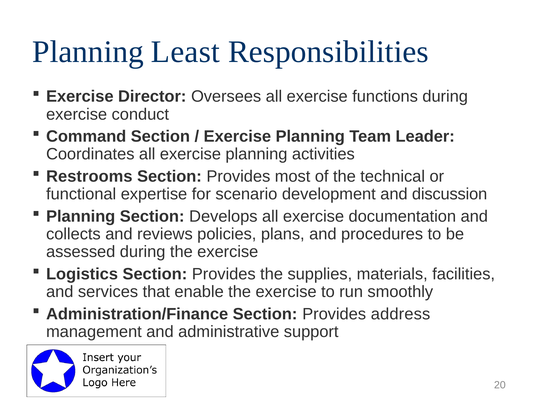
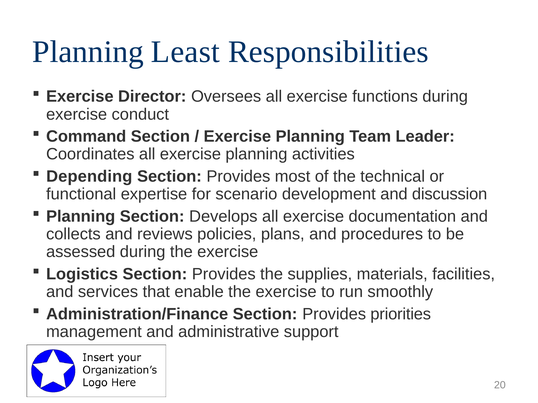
Restrooms: Restrooms -> Depending (89, 177)
address: address -> priorities (401, 314)
